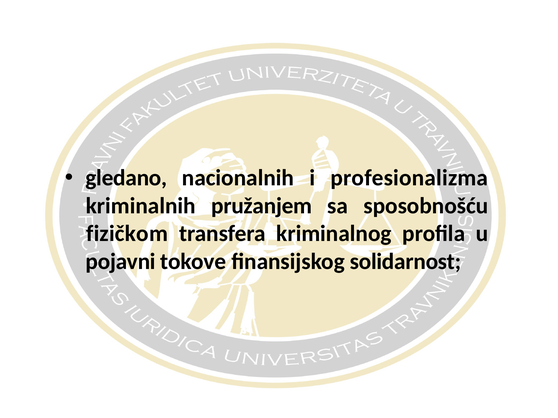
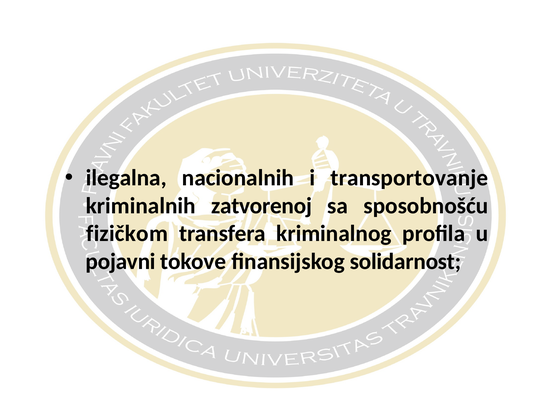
gledano: gledano -> ilegalna (126, 178)
profesionalizma: profesionalizma -> transportovanje (409, 178)
pružanjem: pružanjem -> zatvorenoj (262, 206)
